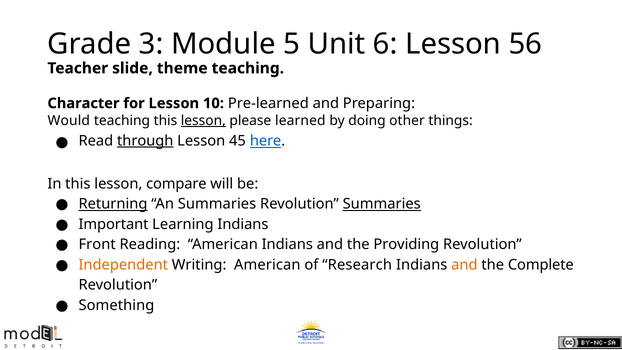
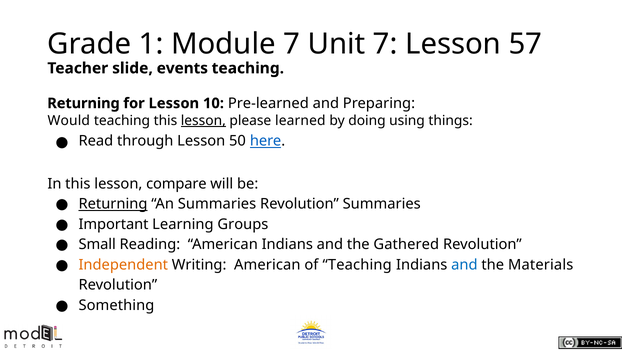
3: 3 -> 1 (151, 44)
Module 5: 5 -> 7 (292, 44)
Unit 6: 6 -> 7 (385, 44)
56: 56 -> 57 (525, 44)
theme: theme -> events (182, 68)
Character: Character -> Returning (84, 103)
other: other -> using (407, 121)
through underline: present -> none (145, 141)
45: 45 -> 50 (237, 141)
Summaries underline: present -> none (382, 204)
Learning Indians: Indians -> Groups (243, 224)
Front: Front -> Small (97, 245)
Providing: Providing -> Gathered (406, 245)
of Research: Research -> Teaching (357, 265)
and colour: orange -> blue (464, 265)
Complete: Complete -> Materials (541, 265)
